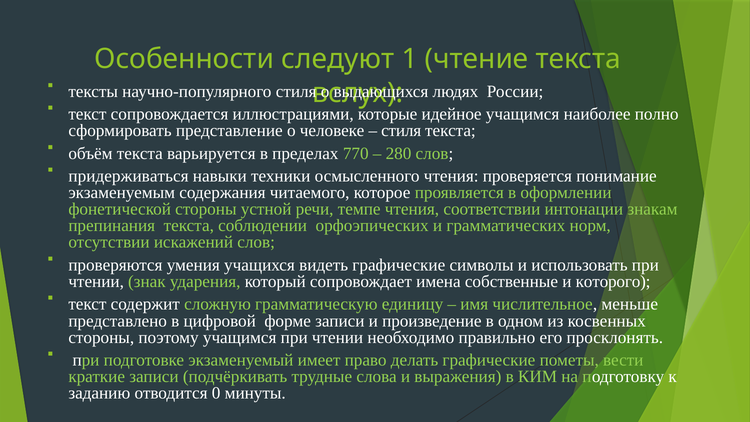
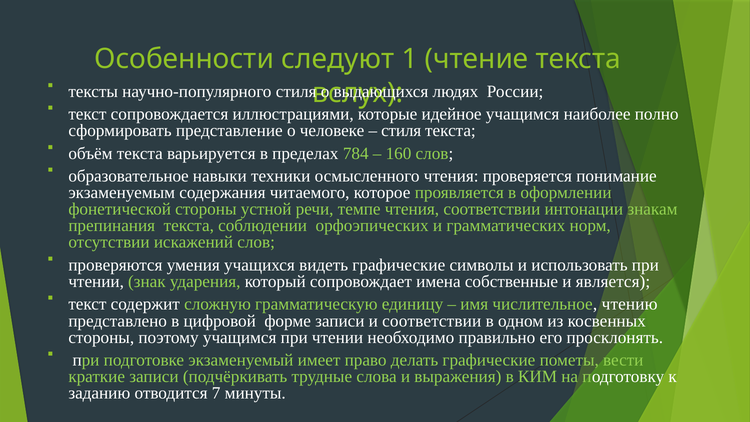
770: 770 -> 784 (356, 154)
280: 280 -> 160 (399, 154)
придерживаться: придерживаться -> образовательное (129, 176)
которого: которого -> является (613, 281)
меньше: меньше -> чтению (630, 304)
и произведение: произведение -> соответствии (432, 321)
0: 0 -> 7 (216, 393)
